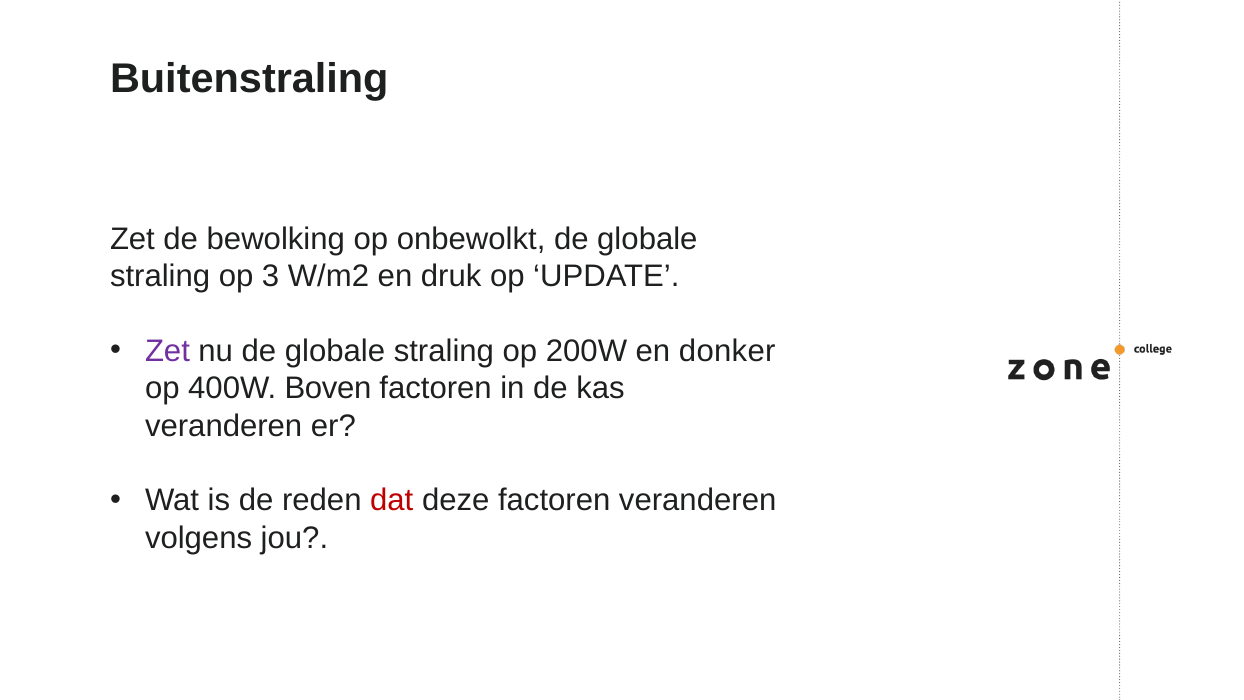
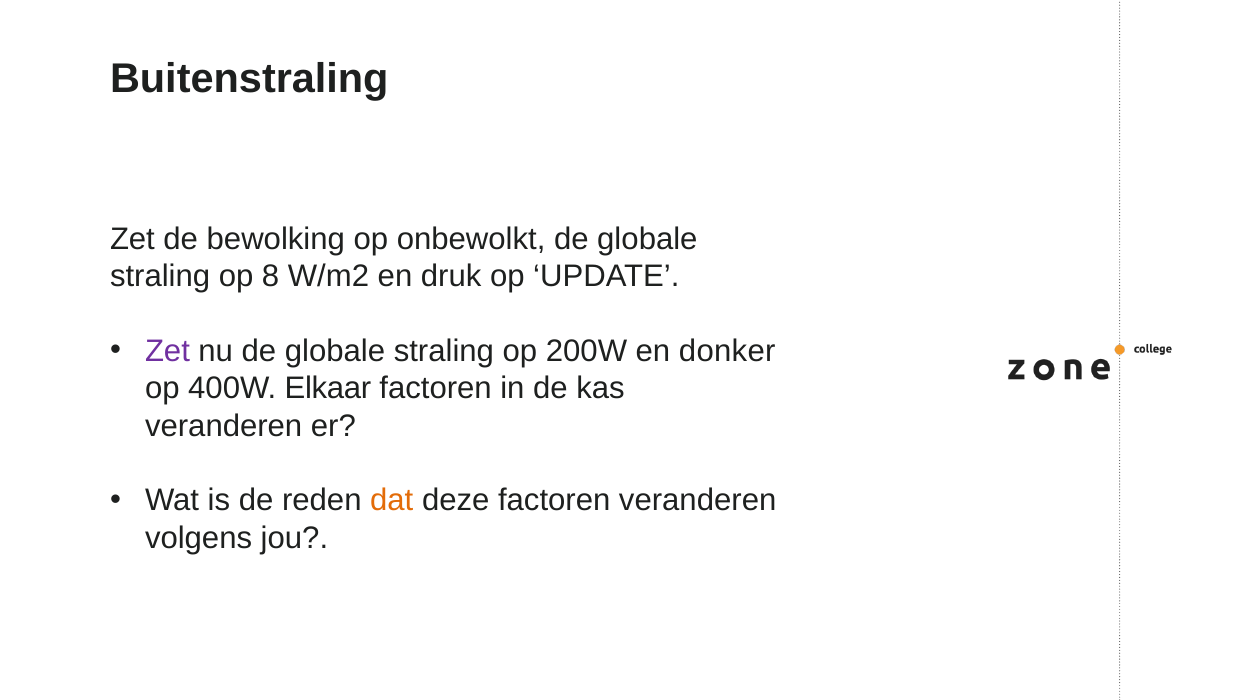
3: 3 -> 8 (271, 276)
Boven: Boven -> Elkaar (328, 388)
dat colour: red -> orange (392, 500)
